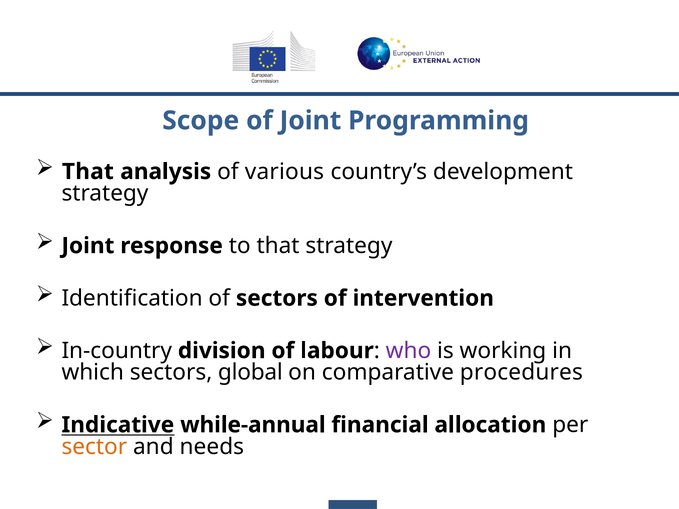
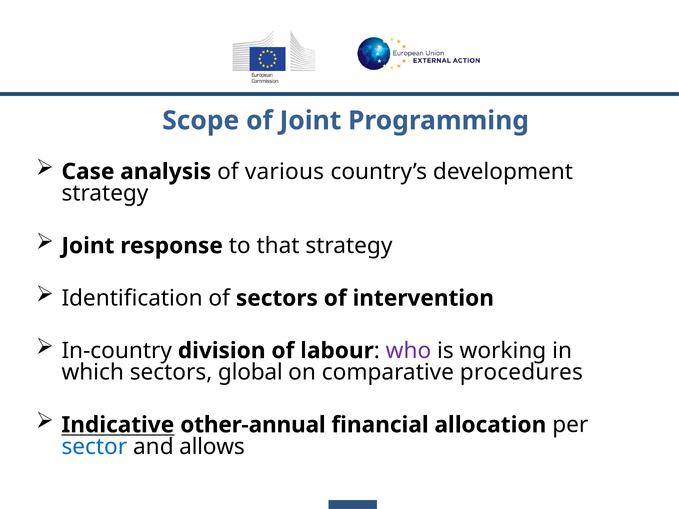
That: That -> Case (88, 172)
while-annual: while-annual -> other-annual (253, 425)
sector colour: orange -> blue (94, 447)
needs: needs -> allows (212, 447)
